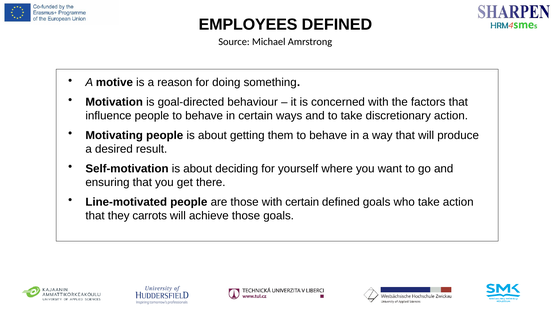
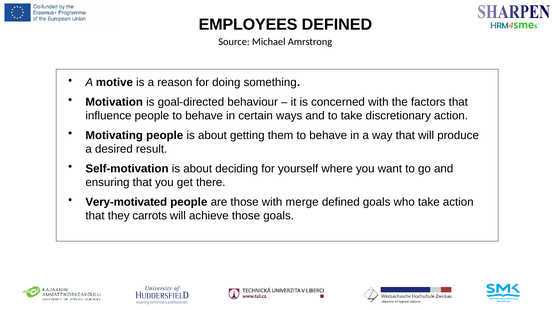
Line-motivated: Line-motivated -> Very-motivated (126, 202)
with certain: certain -> merge (302, 202)
